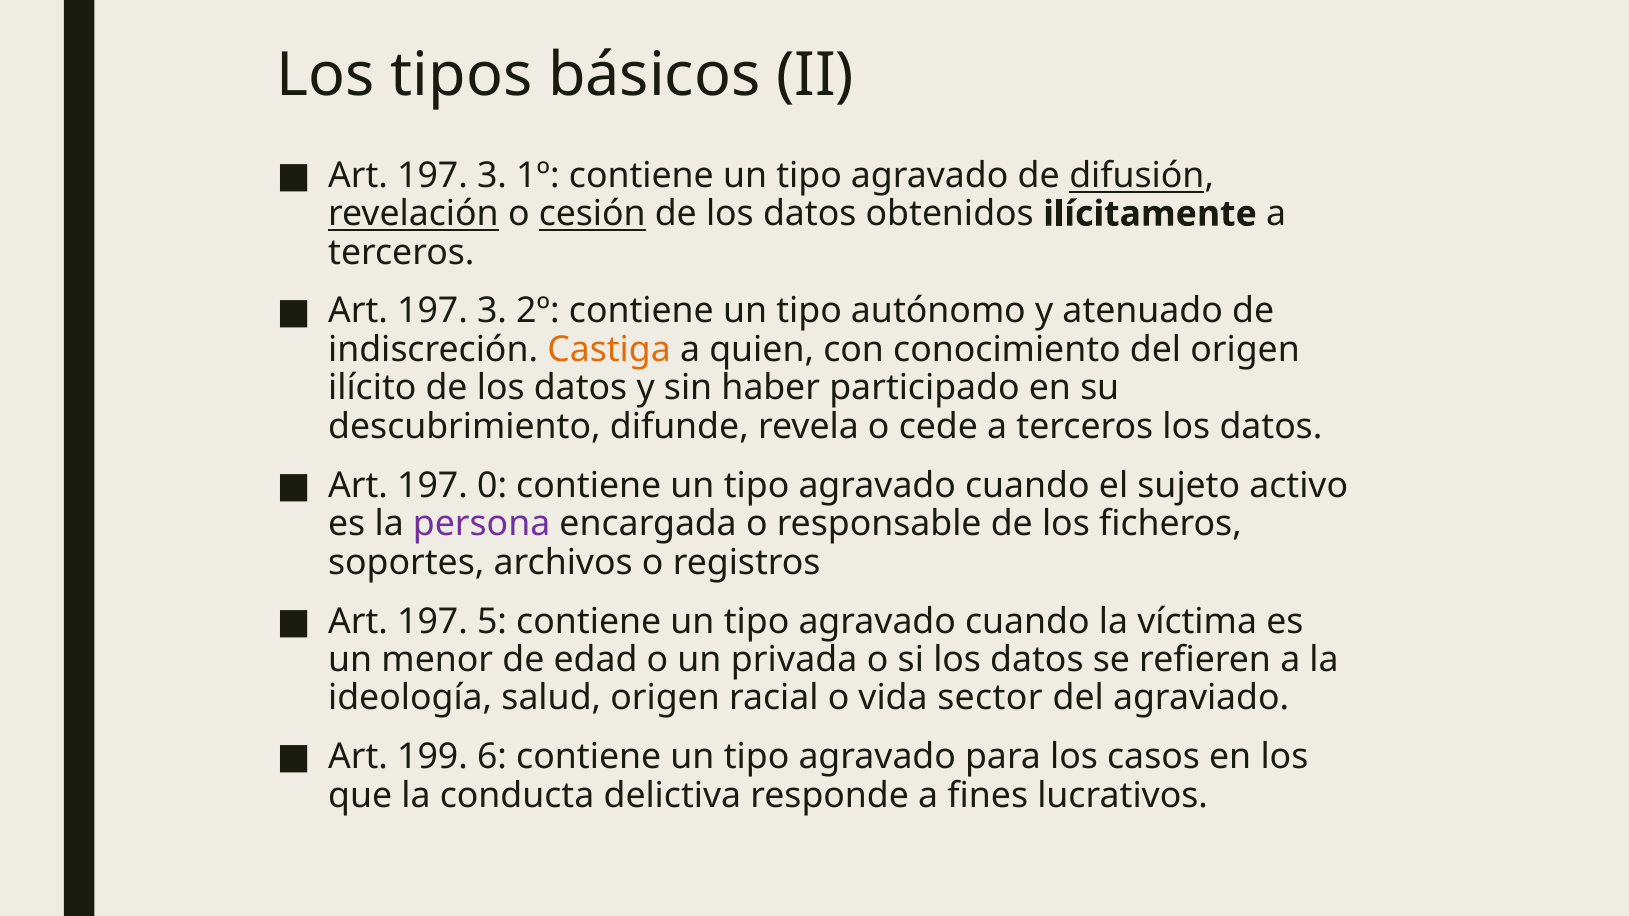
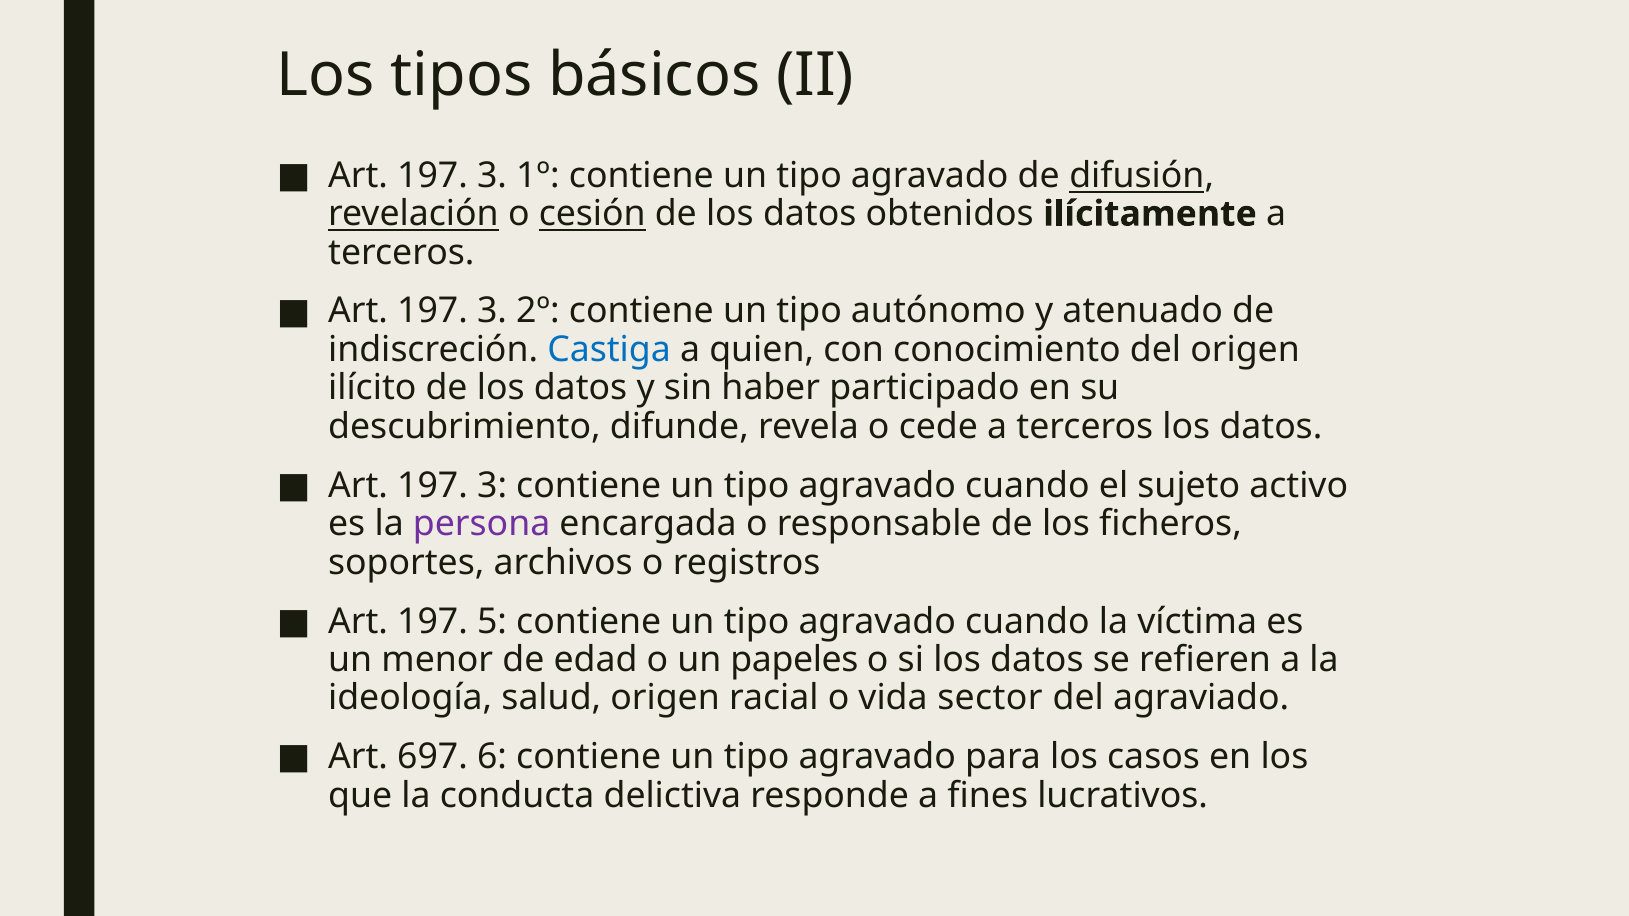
Castiga colour: orange -> blue (609, 350)
0: 0 -> 3 (492, 486)
privada: privada -> papeles (794, 660)
199: 199 -> 697 (432, 757)
